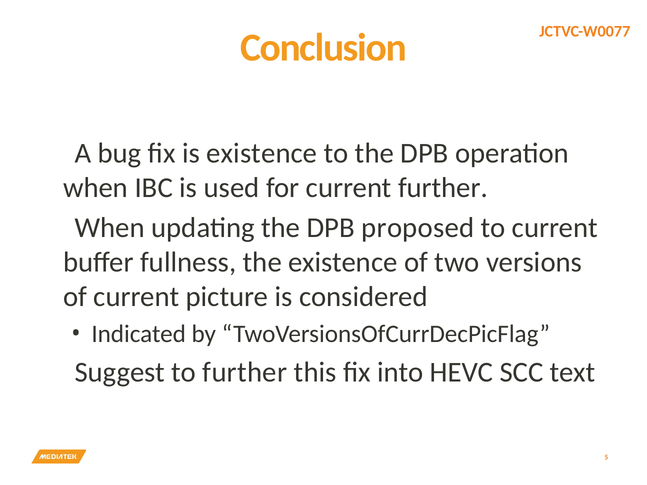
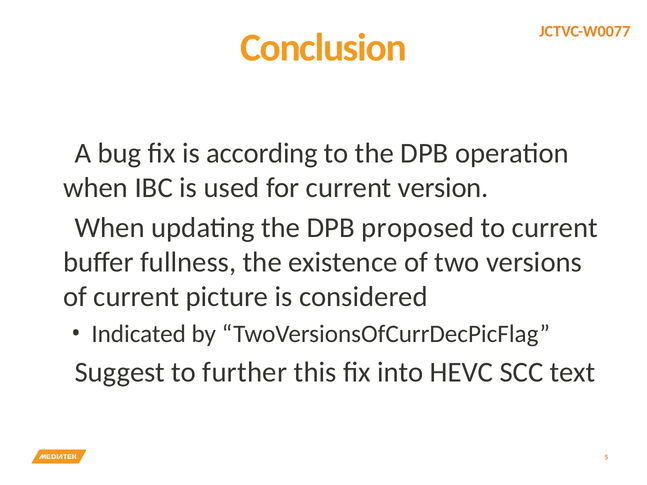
is existence: existence -> according (262, 153)
current further: further -> version (443, 188)
